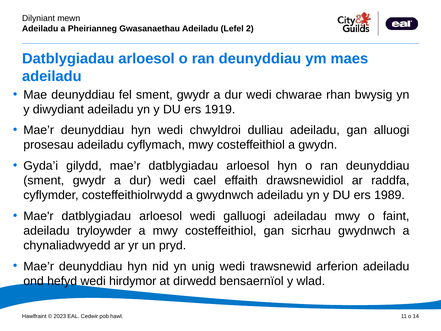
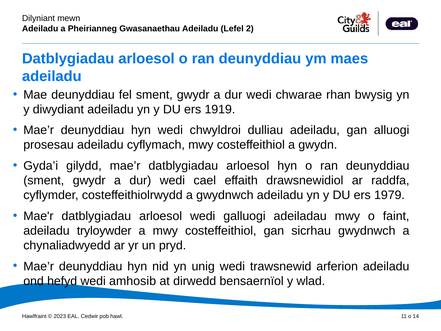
1989: 1989 -> 1979 (389, 195)
hirdymor: hirdymor -> amhosib (133, 281)
